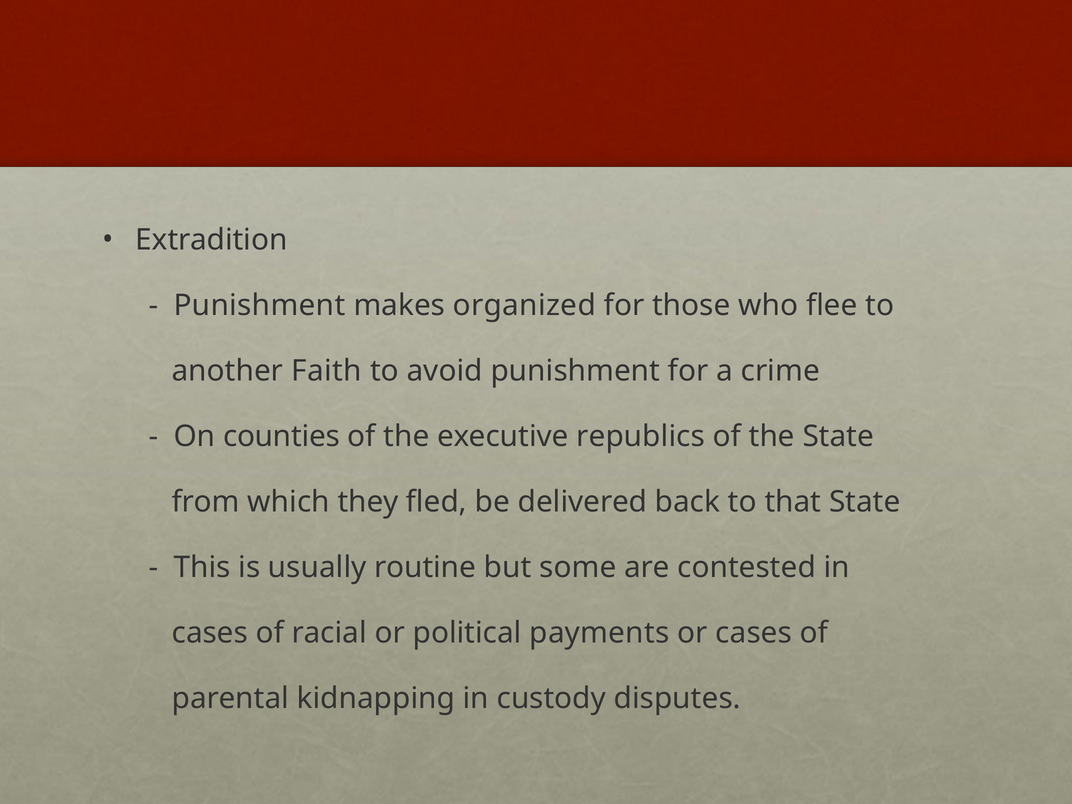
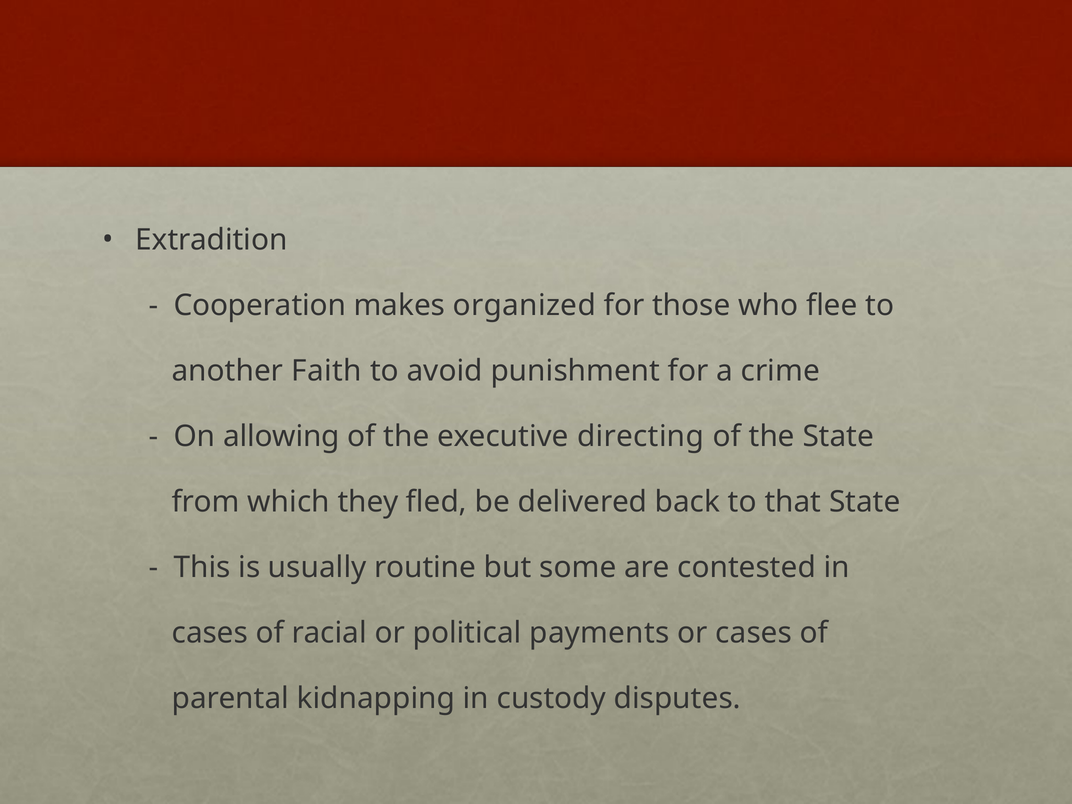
Punishment: Punishment -> Cooperation (260, 305)
counties: counties -> allowing (281, 436)
republics: republics -> directing (641, 436)
